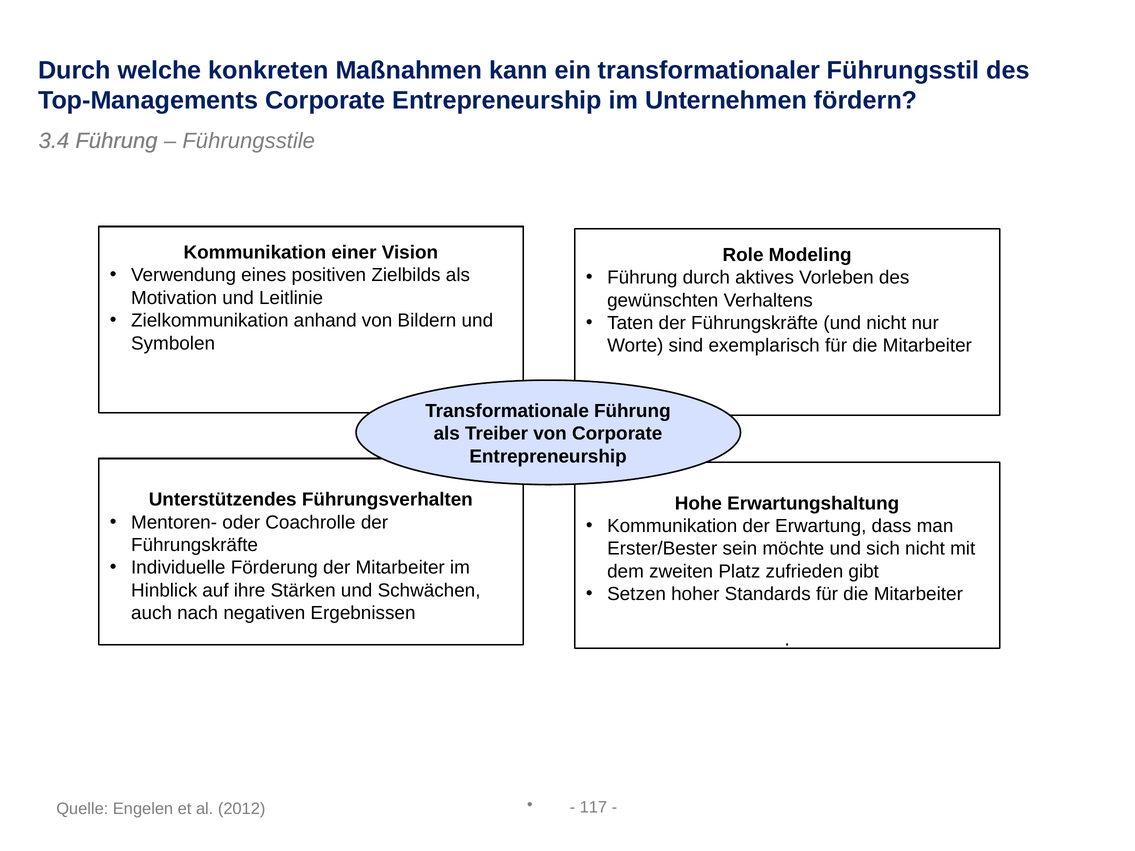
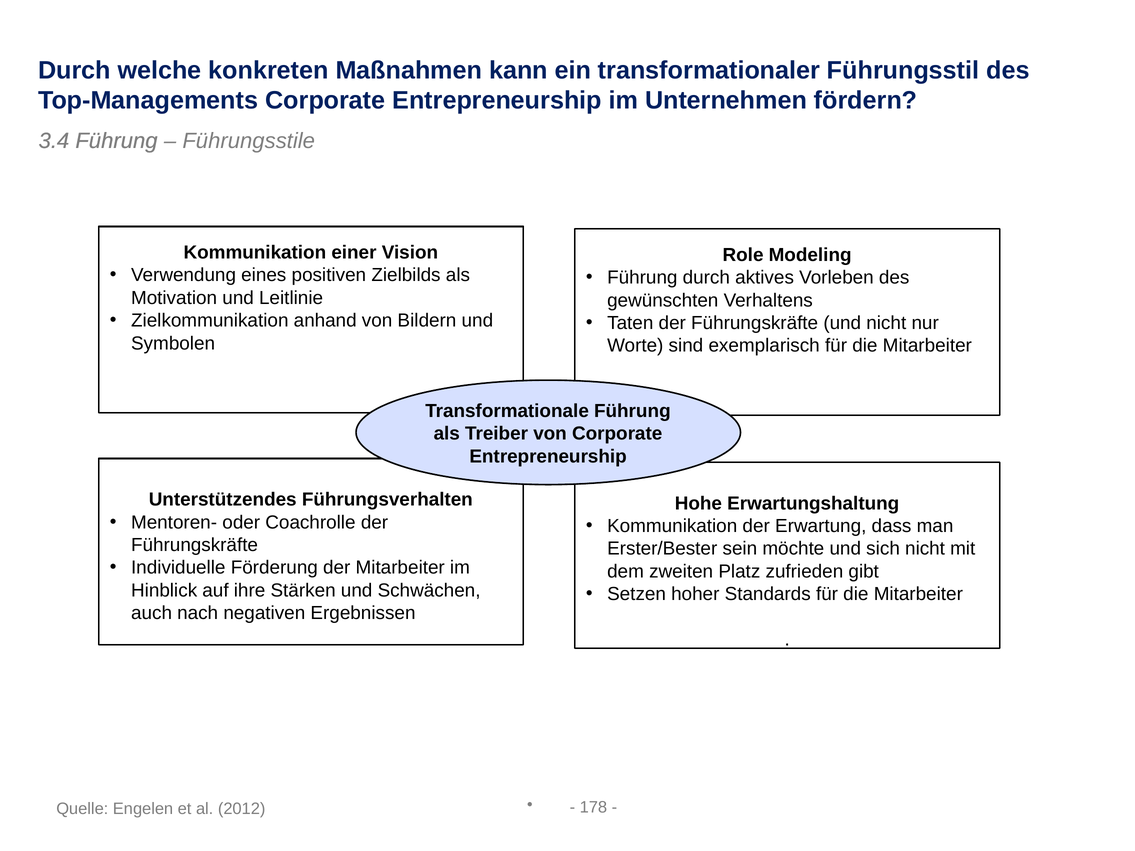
117: 117 -> 178 (593, 808)
